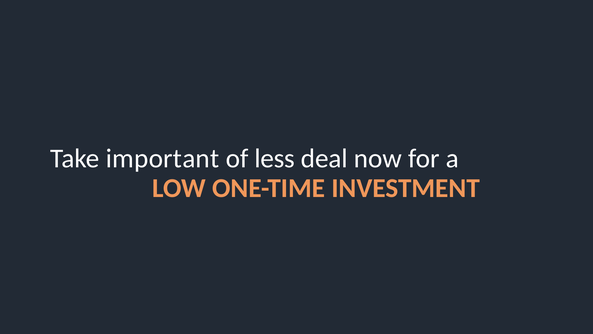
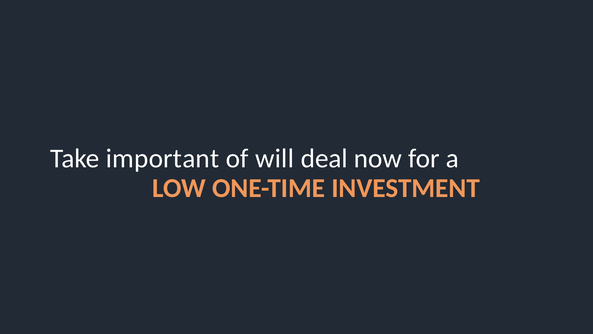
less: less -> will (274, 158)
